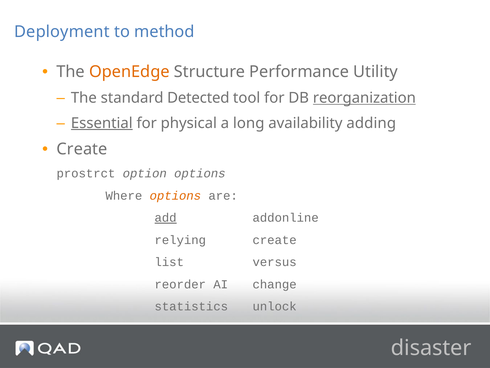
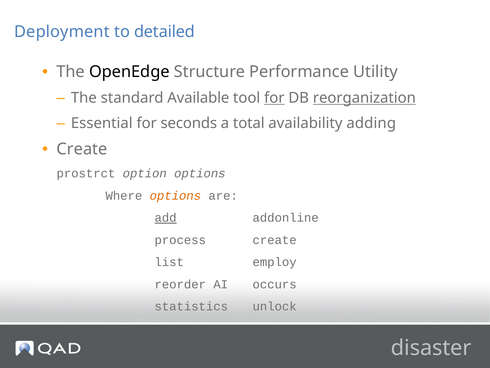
method: method -> detailed (164, 32)
OpenEdge colour: orange -> black (129, 72)
Detected: Detected -> Available (198, 98)
for underline: none -> present (274, 98)
Essential underline: present -> none (102, 123)
physical: physical -> seconds (189, 123)
long: long -> total (249, 123)
relying: relying -> process (180, 240)
versus: versus -> employ (275, 262)
change: change -> occurs (275, 284)
